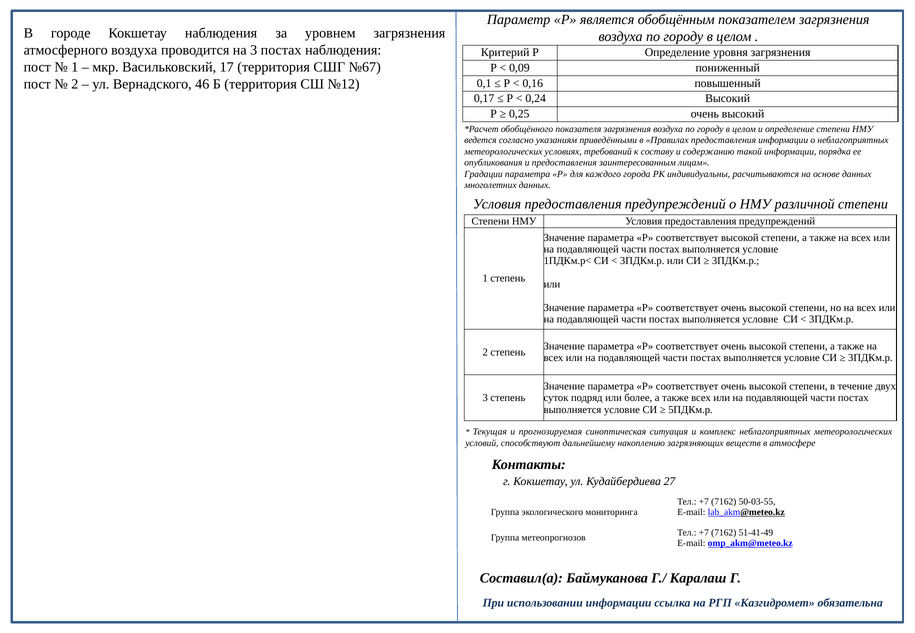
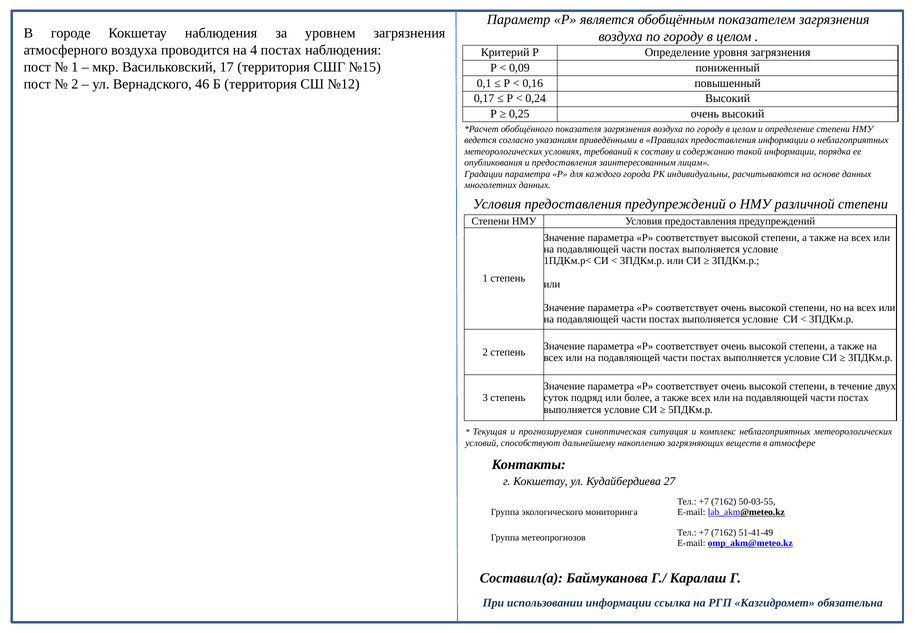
на 3: 3 -> 4 (254, 50)
№67: №67 -> №15 (365, 67)
